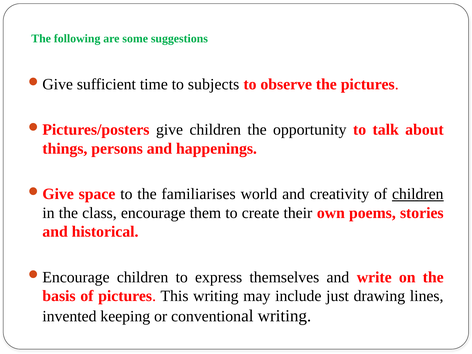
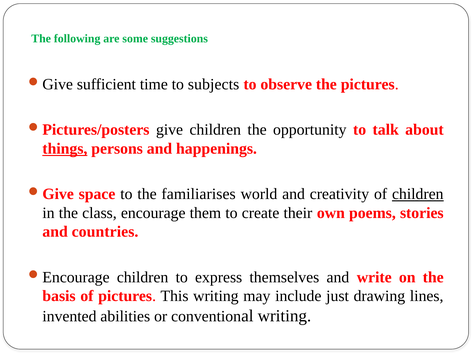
things underline: none -> present (65, 149)
historical: historical -> countries (105, 232)
keeping: keeping -> abilities (125, 316)
